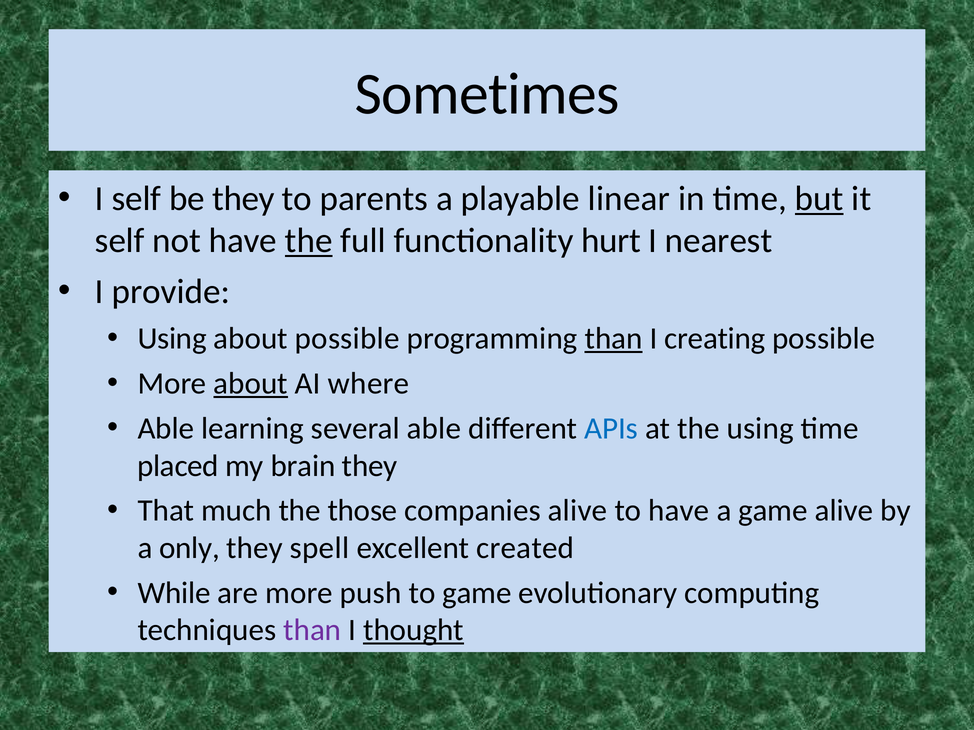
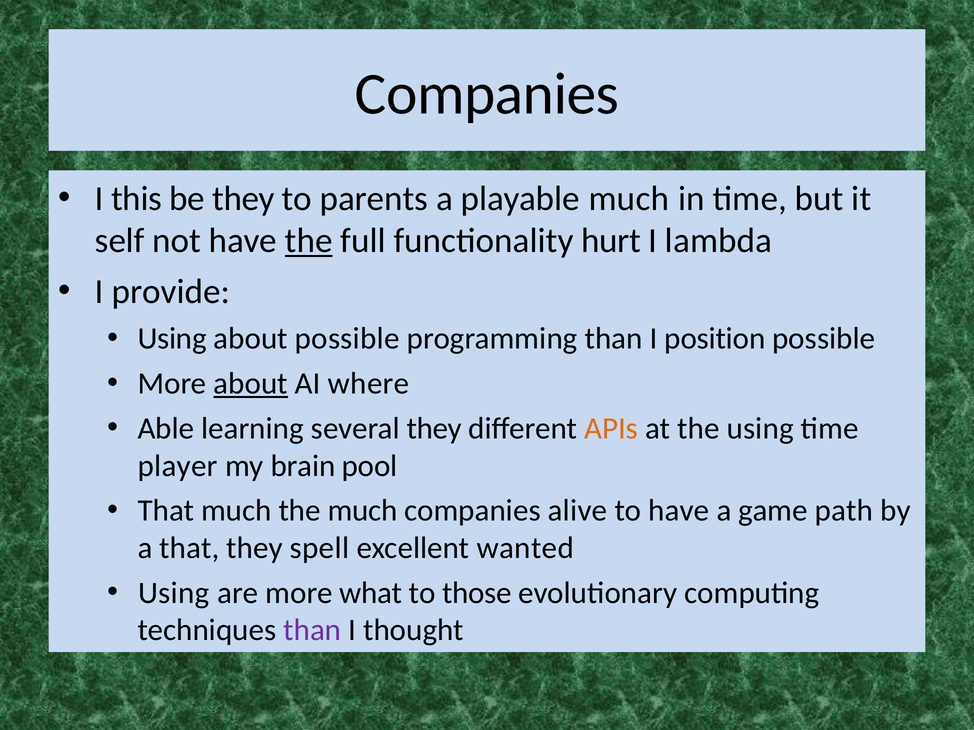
Sometimes: Sometimes -> Companies (487, 94)
I self: self -> this (137, 199)
playable linear: linear -> much (629, 199)
but underline: present -> none (819, 199)
nearest: nearest -> lambda (719, 241)
than underline: present -> none (614, 339)
creating: creating -> position (715, 339)
several able: able -> they (434, 429)
APIs colour: blue -> orange (611, 429)
placed: placed -> player (178, 466)
brain they: they -> pool (370, 466)
the those: those -> much (363, 511)
game alive: alive -> path (844, 511)
a only: only -> that (189, 548)
created: created -> wanted (525, 548)
While: While -> Using (174, 593)
push: push -> what (371, 593)
to game: game -> those (477, 593)
thought underline: present -> none (414, 631)
